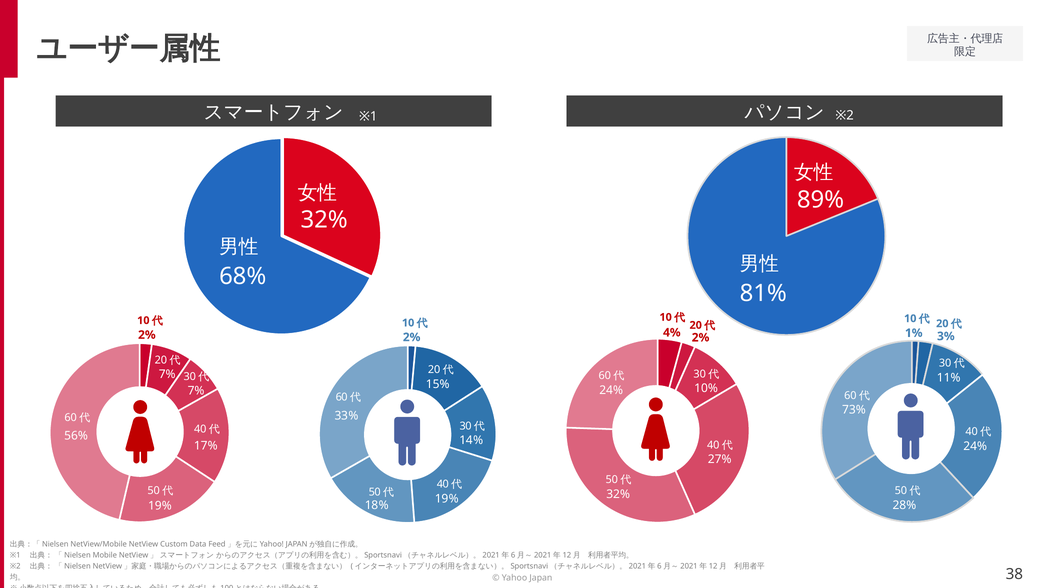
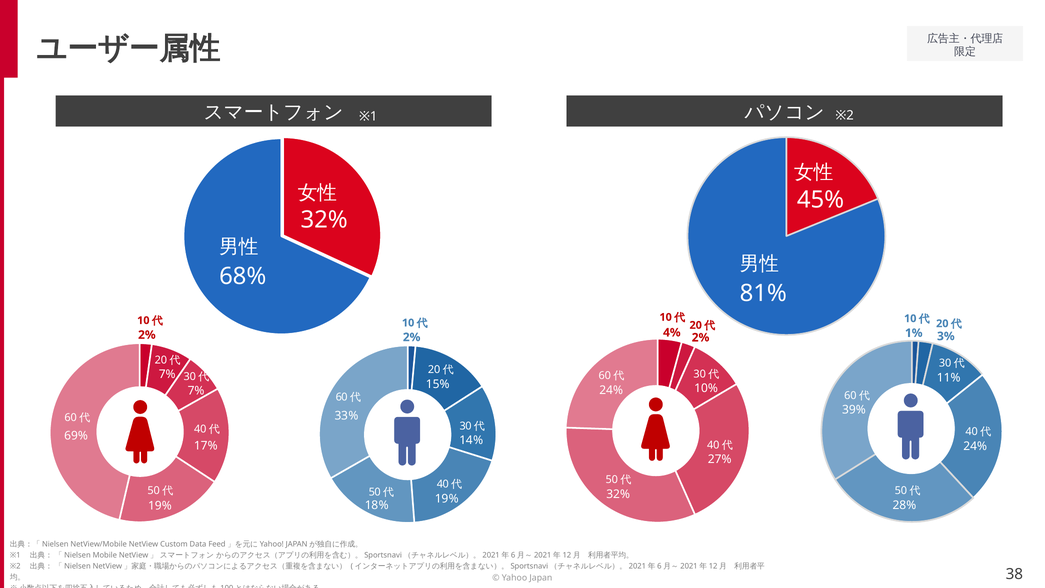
89%: 89% -> 45% (820, 200)
73%: 73% -> 39% (854, 410)
56%: 56% -> 69% (76, 436)
